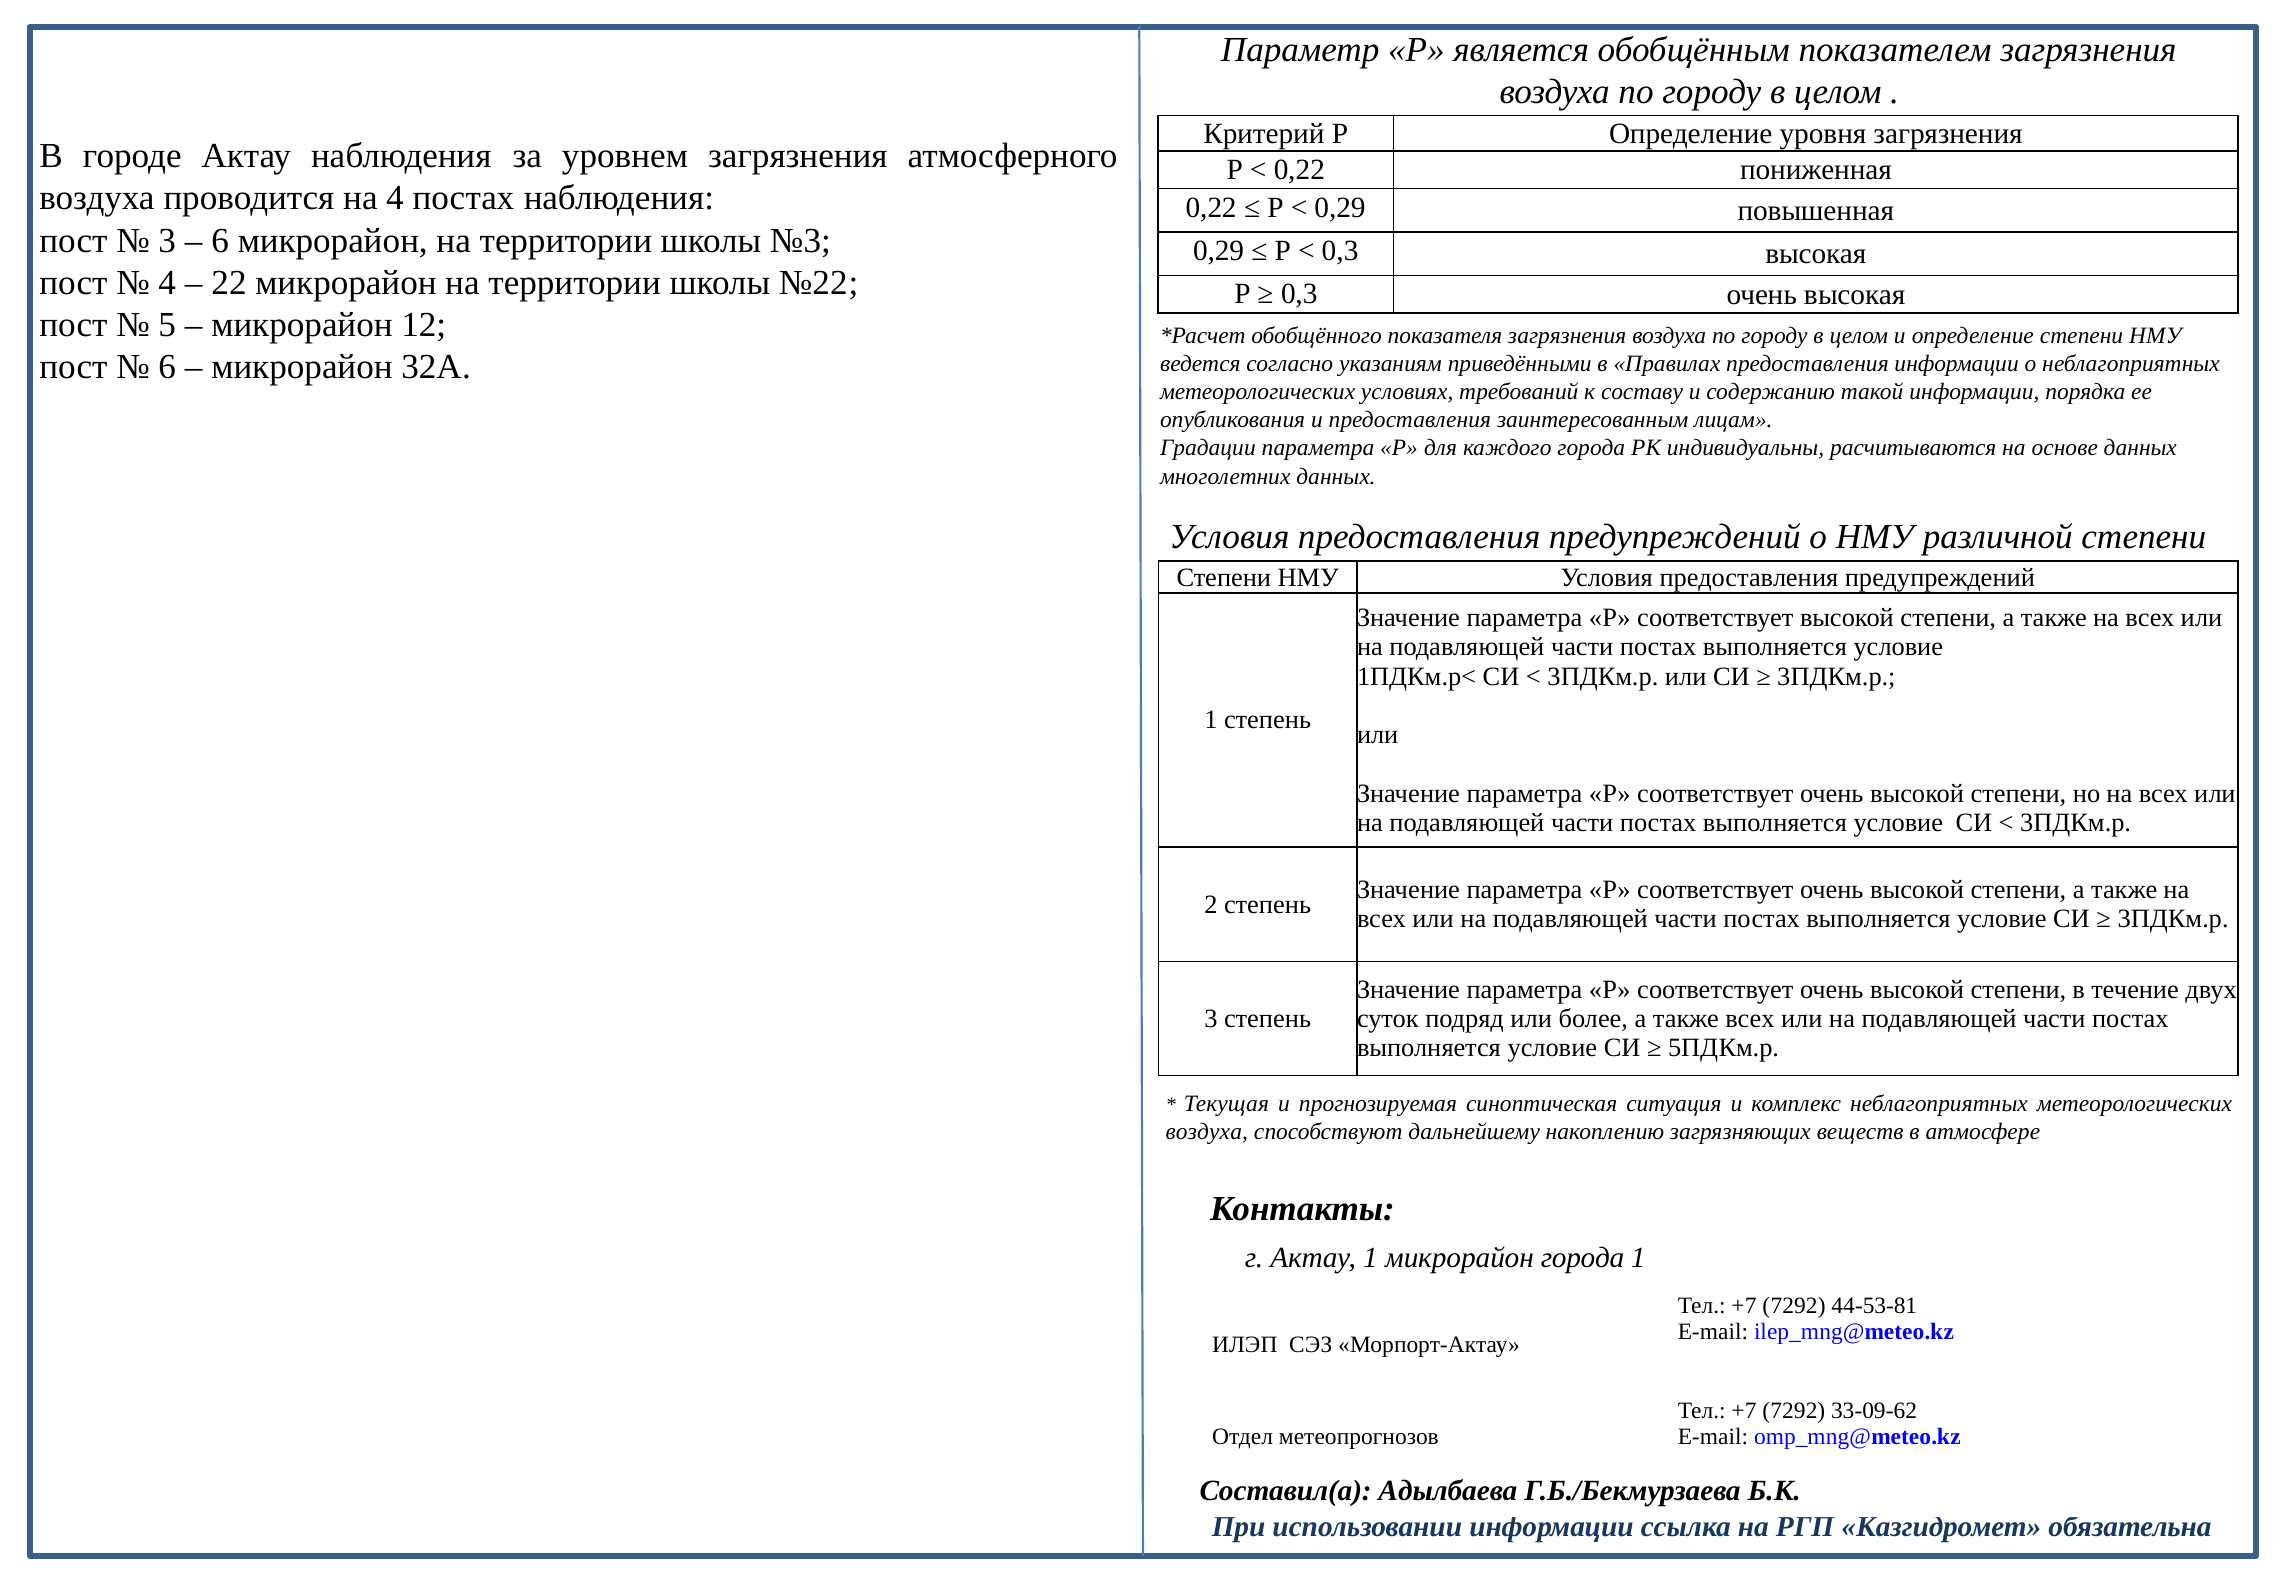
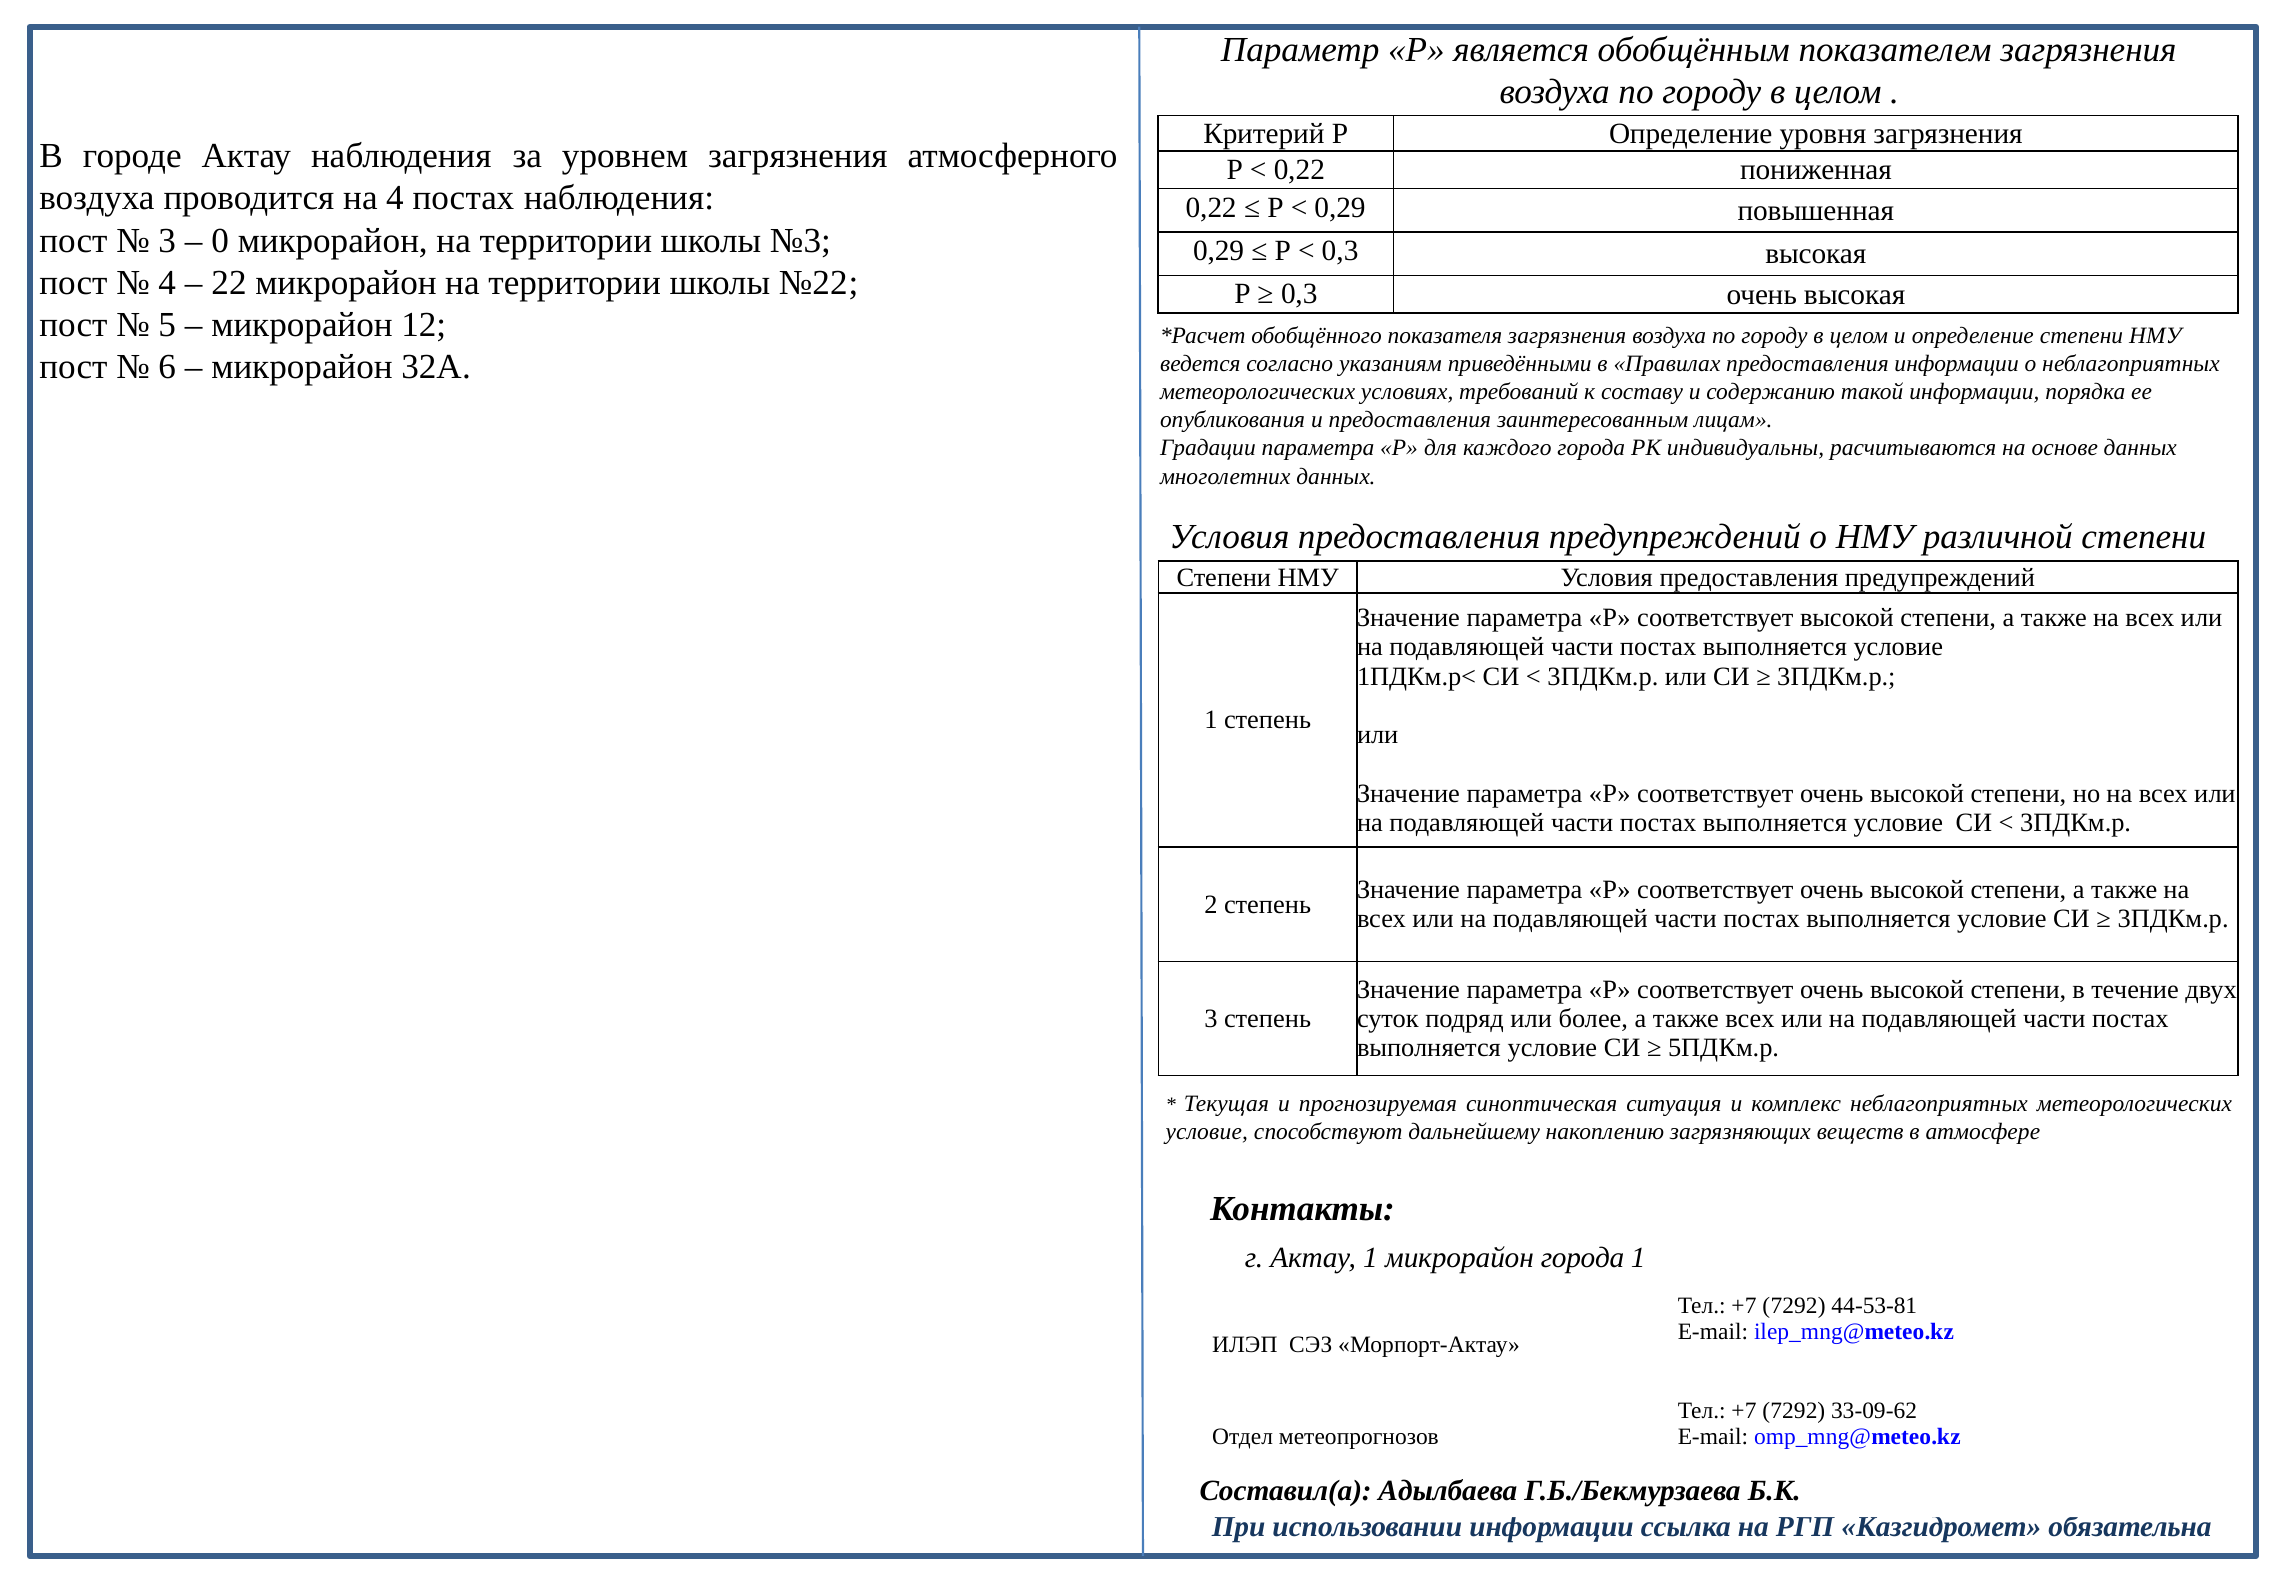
6: 6 -> 0 (220, 240)
воздуха: воздуха -> условие (1207, 1132)
